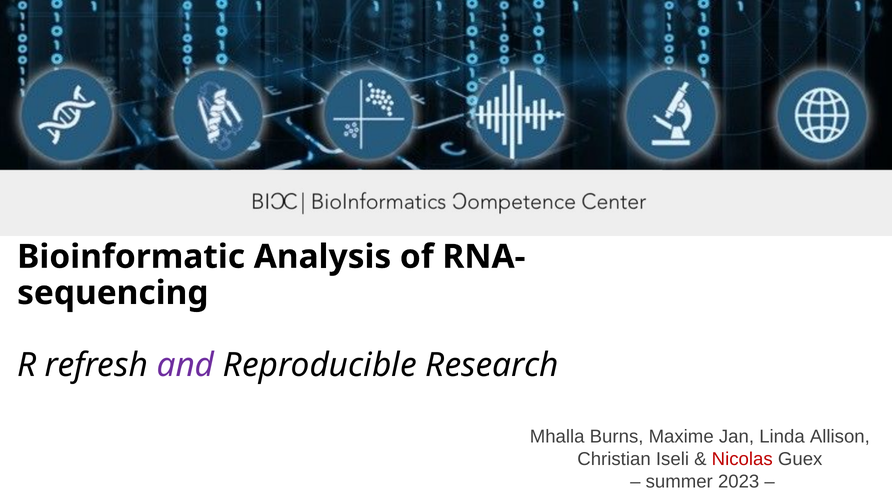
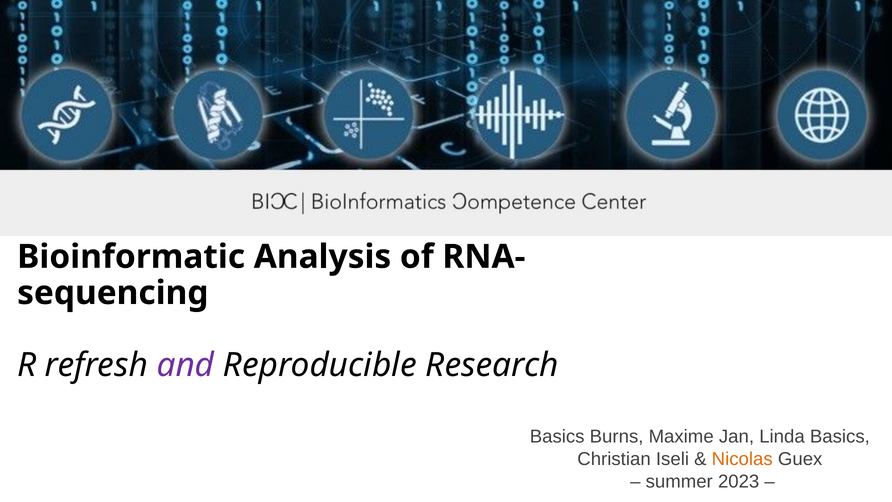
Mhalla: Mhalla -> Basics (557, 437)
Linda Allison: Allison -> Basics (840, 437)
Nicolas colour: red -> orange (742, 459)
